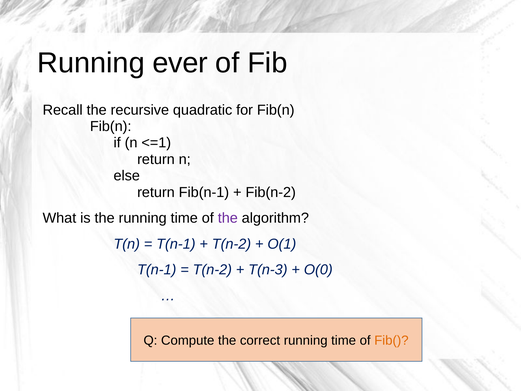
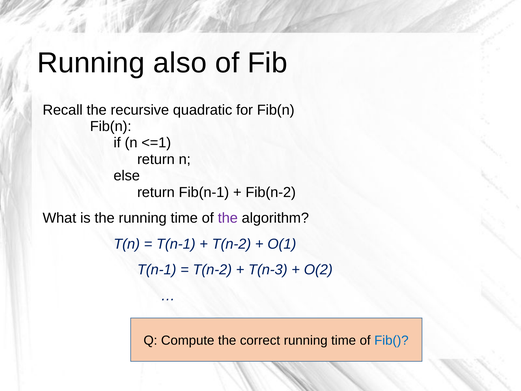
ever: ever -> also (180, 63)
O(0: O(0 -> O(2 (318, 270)
Fib( colour: orange -> blue (391, 340)
